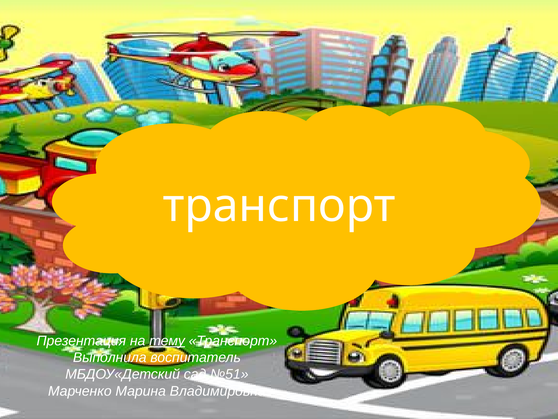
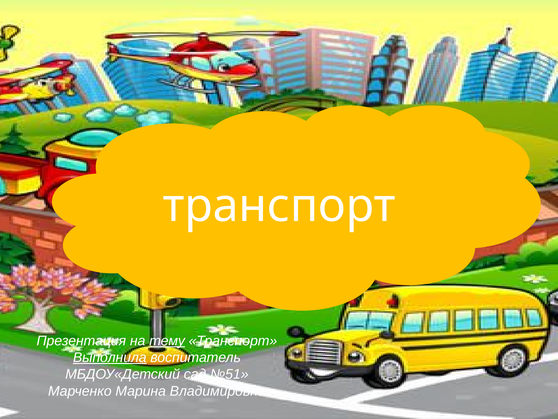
Выполнила underline: none -> present (110, 357)
